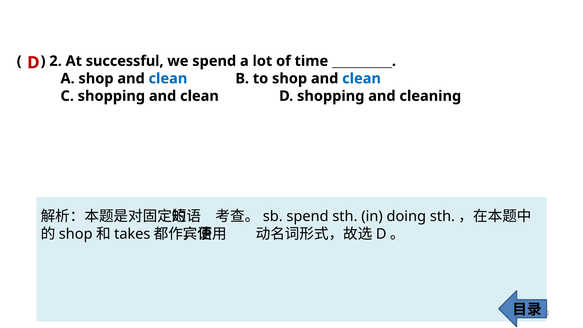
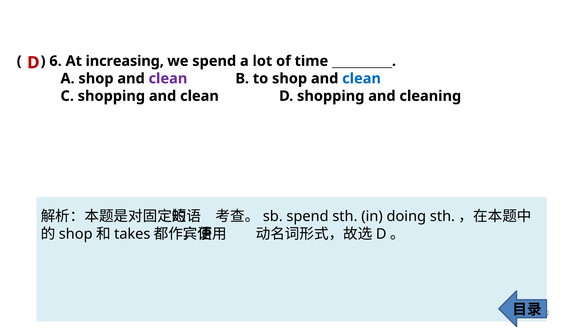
2: 2 -> 6 (56, 61)
successful: successful -> increasing (125, 61)
clean colour: blue -> purple (168, 79)
